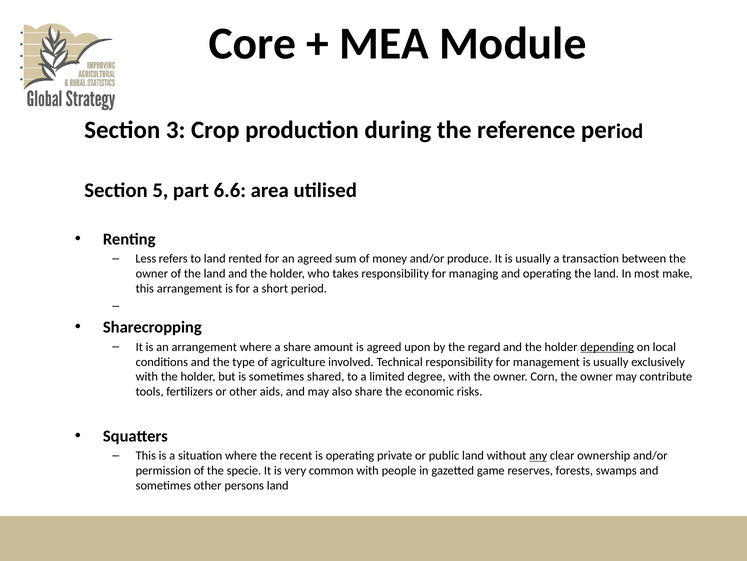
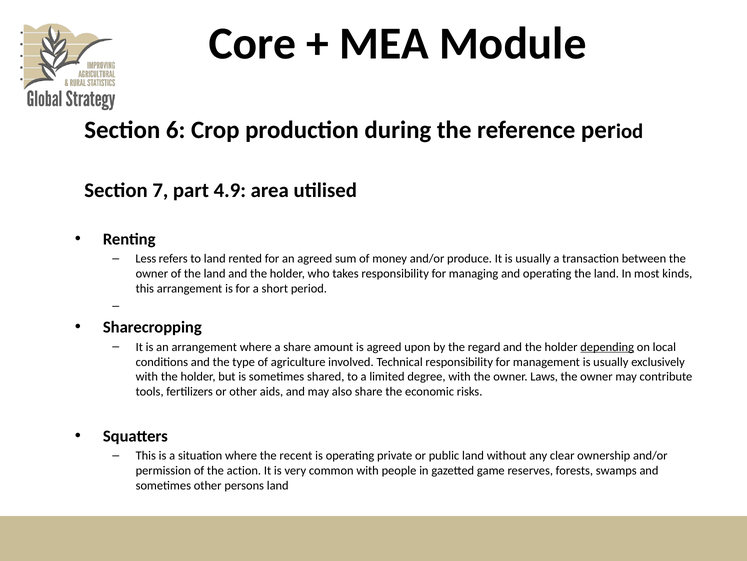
3: 3 -> 6 (176, 130)
5: 5 -> 7 (160, 190)
6.6: 6.6 -> 4.9 (230, 190)
make: make -> kinds (677, 273)
Corn: Corn -> Laws (544, 376)
any underline: present -> none (538, 455)
specie: specie -> action (244, 470)
